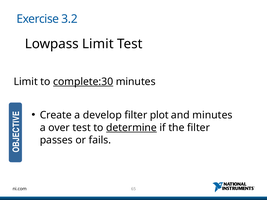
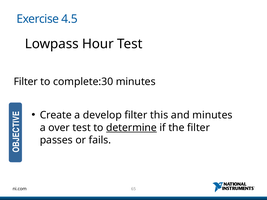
3.2: 3.2 -> 4.5 (70, 19)
Lowpass Limit: Limit -> Hour (98, 44)
Limit: Limit -> Filter (26, 82)
complete:30 underline: present -> none (83, 82)
plot: plot -> this (159, 115)
